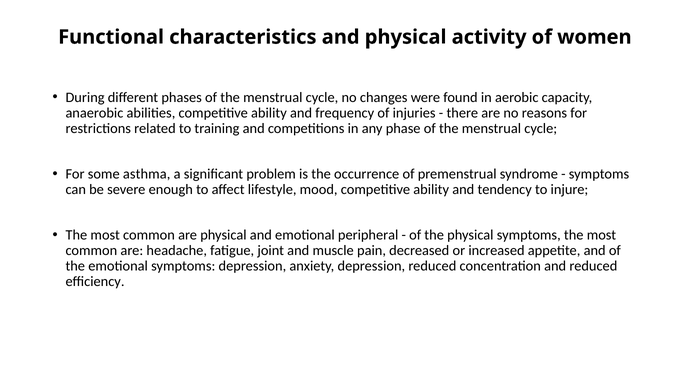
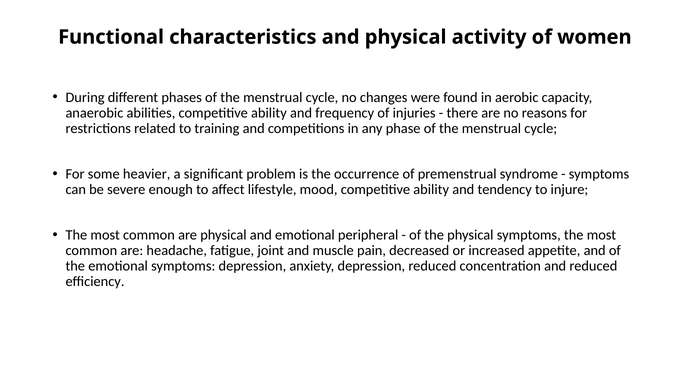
asthma: asthma -> heavier (147, 174)
